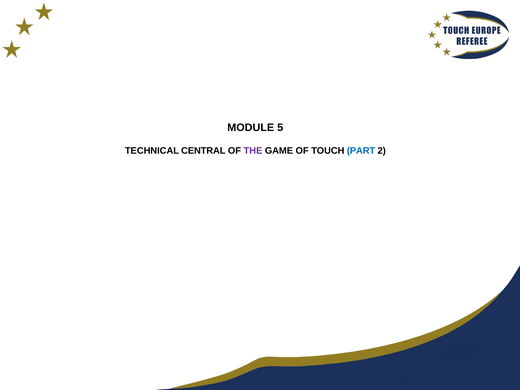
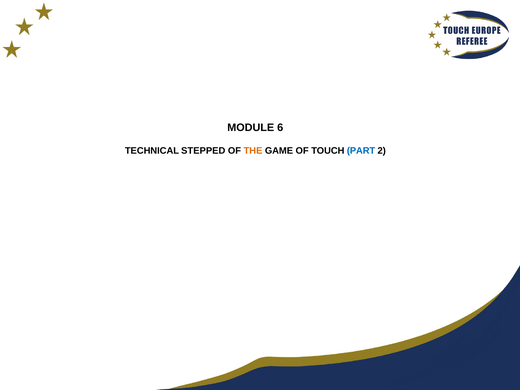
5: 5 -> 6 (280, 128)
CENTRAL: CENTRAL -> STEPPED (203, 151)
THE colour: purple -> orange (253, 151)
